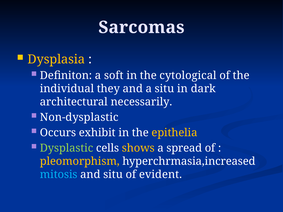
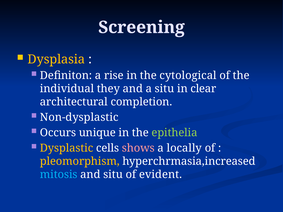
Sarcomas: Sarcomas -> Screening (141, 27)
soft: soft -> rise (114, 76)
dark: dark -> clear (203, 89)
necessarily: necessarily -> completion (141, 102)
exhibit: exhibit -> unique (97, 133)
epithelia colour: yellow -> light green (175, 133)
Dysplastic colour: light green -> yellow (67, 148)
shows colour: yellow -> pink (138, 148)
spread: spread -> locally (184, 148)
